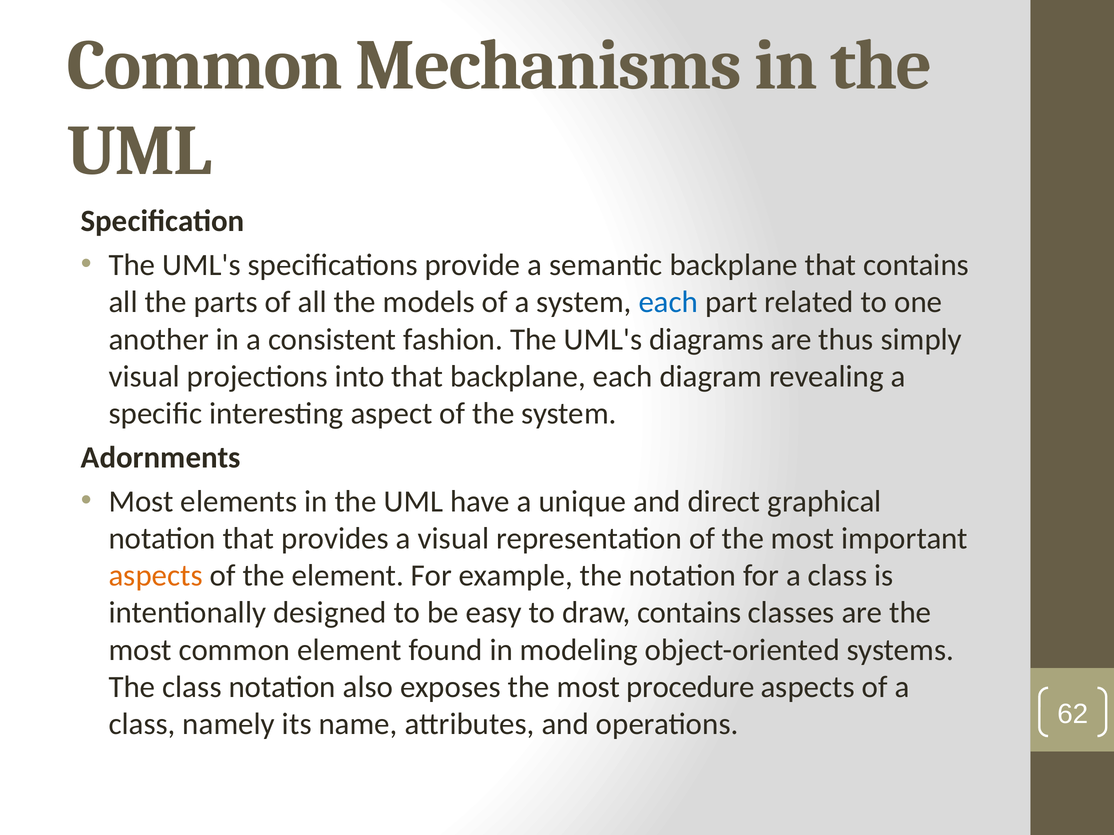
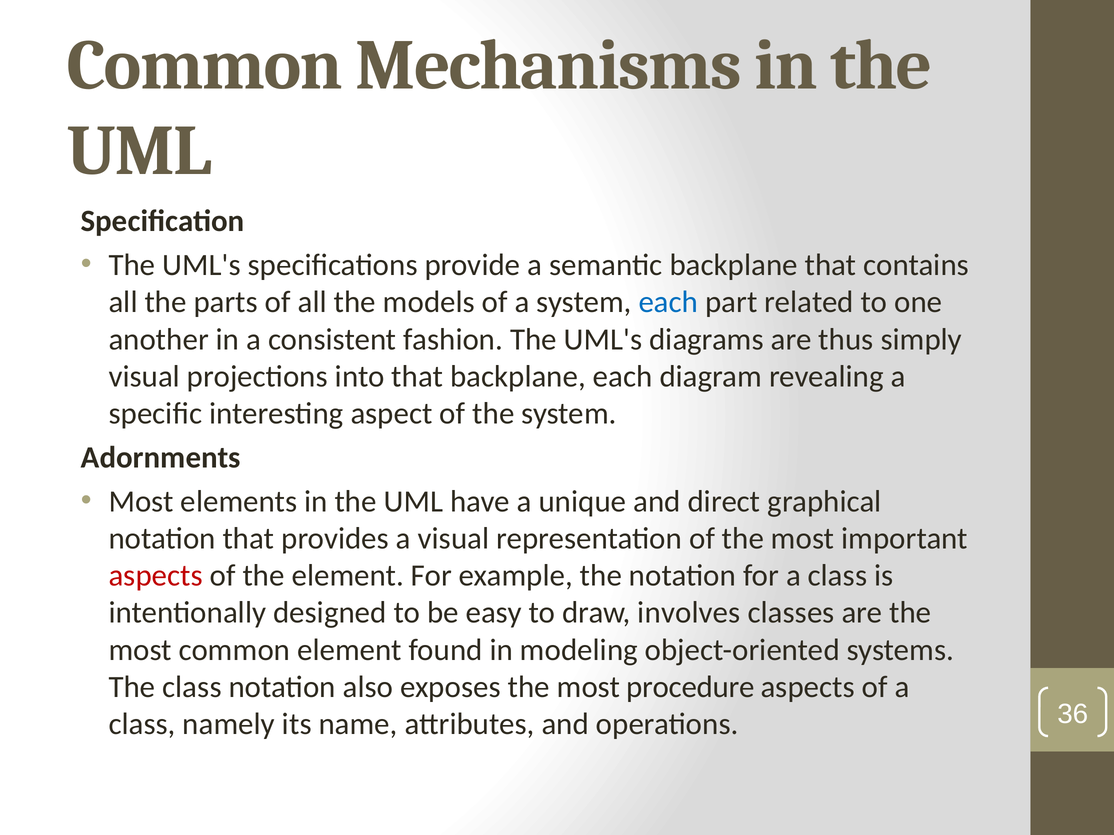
aspects colour: orange -> red (156, 576)
draw contains: contains -> involves (689, 613)
62: 62 -> 36 (1073, 714)
